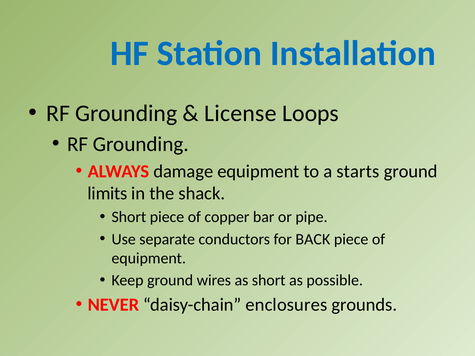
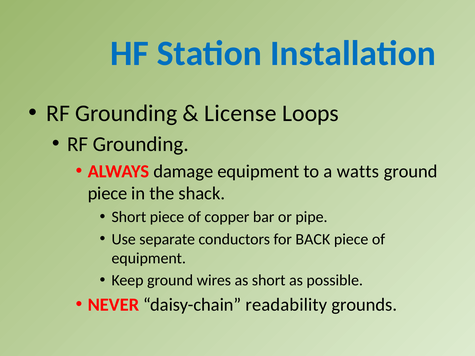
starts: starts -> watts (358, 171)
limits: limits -> piece (108, 194)
enclosures: enclosures -> readability (286, 305)
